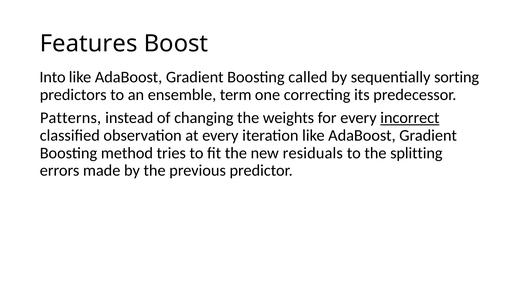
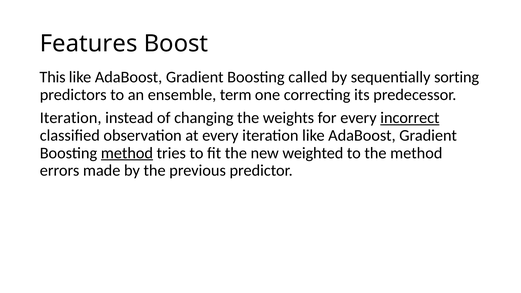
Into: Into -> This (53, 77)
Patterns: Patterns -> Iteration (71, 118)
method underline: none -> present (127, 153)
residuals: residuals -> weighted (313, 153)
the splitting: splitting -> method (416, 153)
